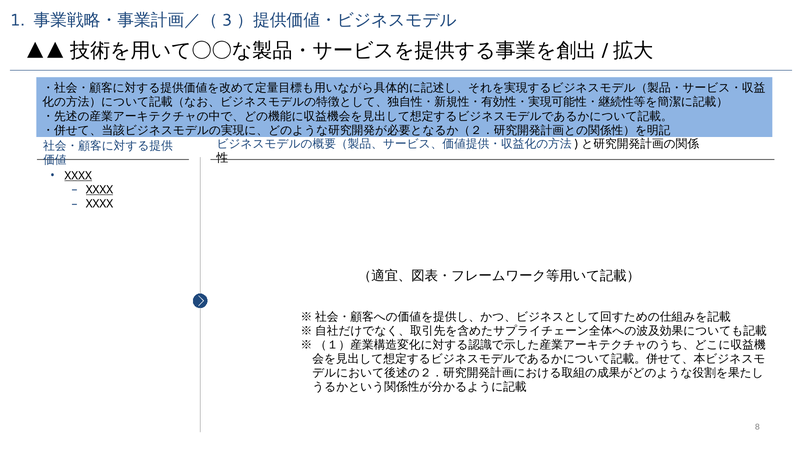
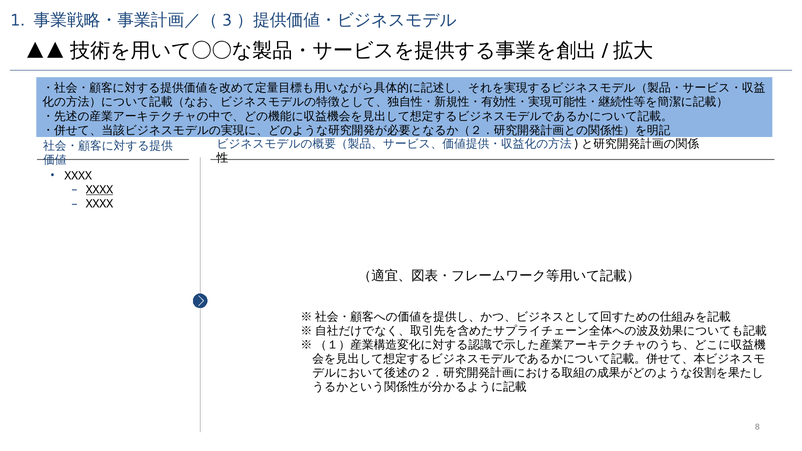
XXXX underline: present -> none (78, 176)
